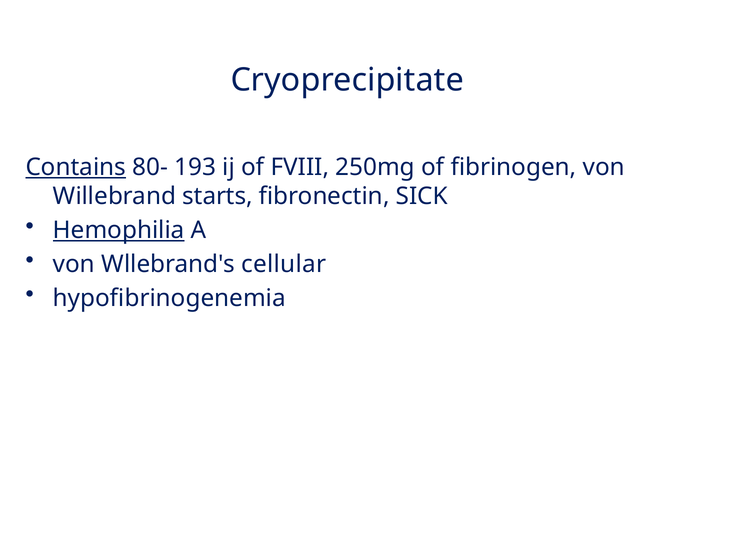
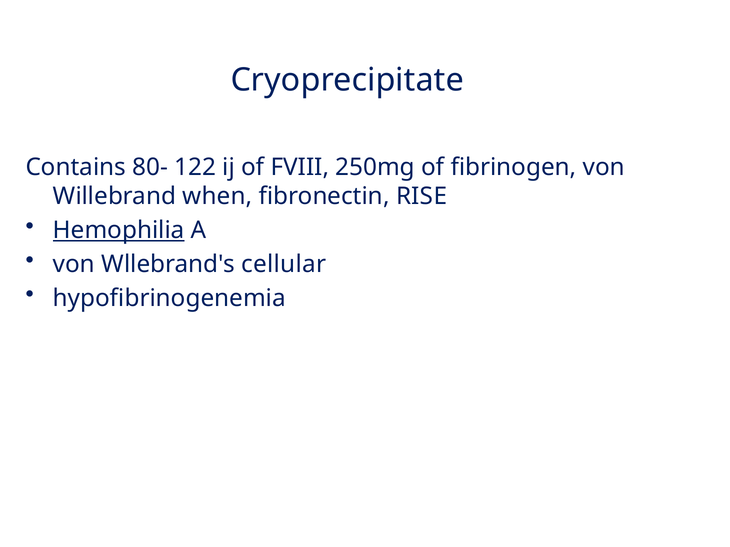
Contains underline: present -> none (76, 167)
193: 193 -> 122 (195, 167)
starts: starts -> when (217, 196)
SICK: SICK -> RISE (422, 196)
